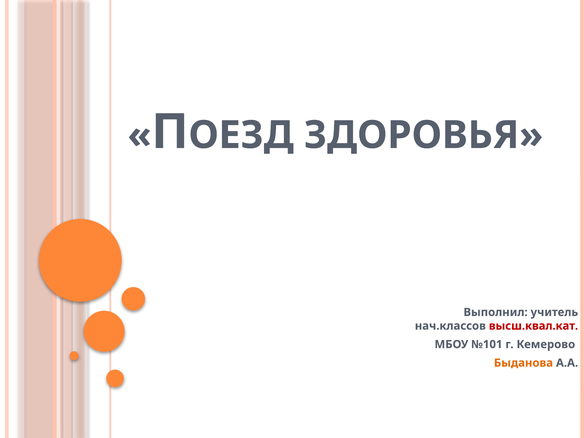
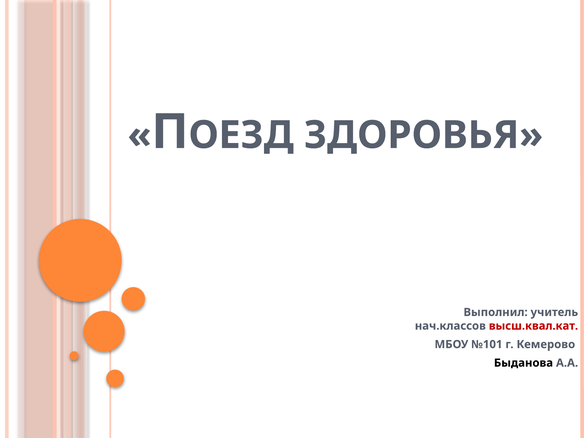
Быданова colour: orange -> black (523, 363)
